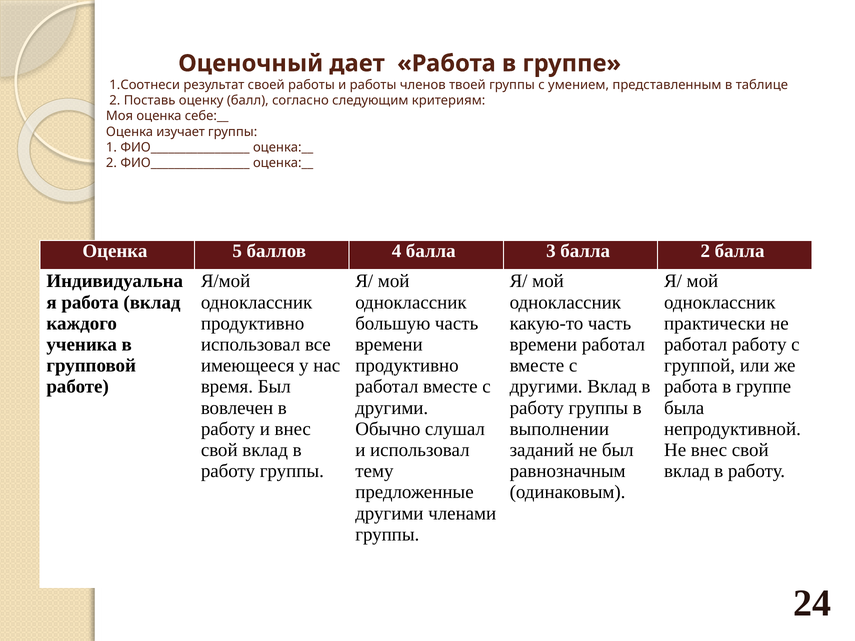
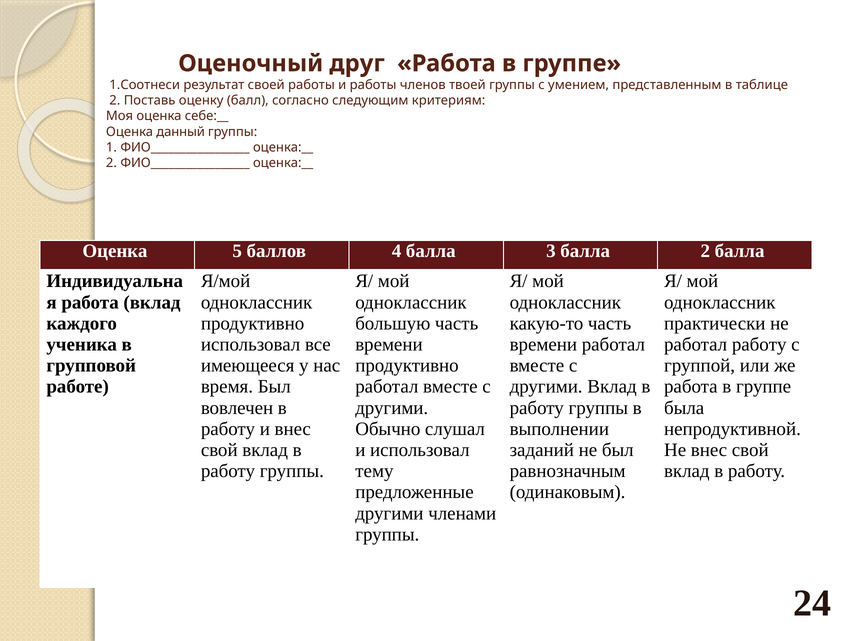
дает: дает -> друг (357, 63)
изучает: изучает -> данный (181, 132)
